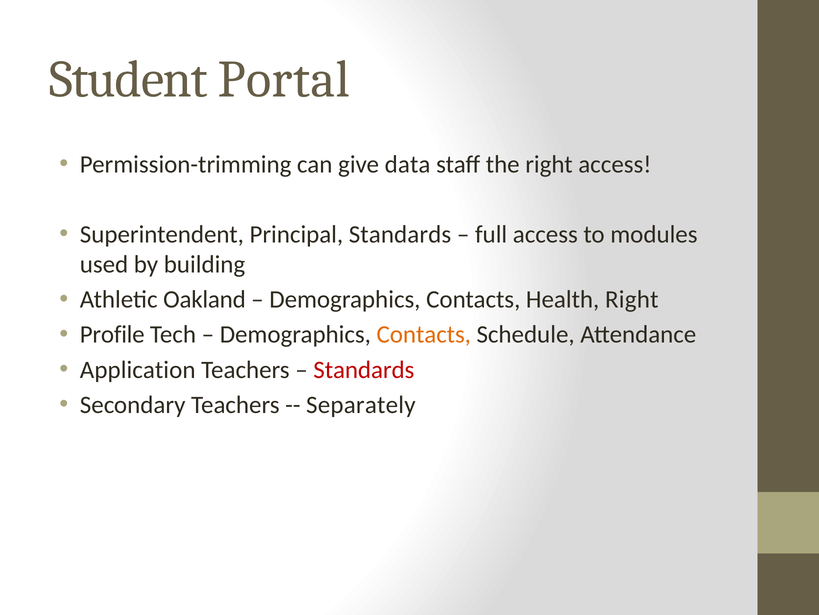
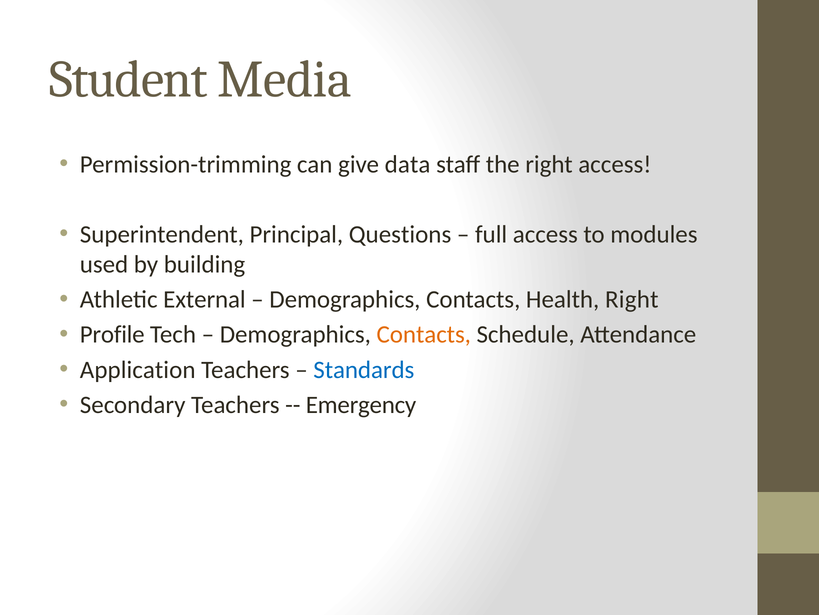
Portal: Portal -> Media (284, 79)
Principal Standards: Standards -> Questions (400, 234)
Oakland: Oakland -> External (204, 299)
Standards colour: red -> blue (364, 369)
Separately: Separately -> Emergency (361, 404)
